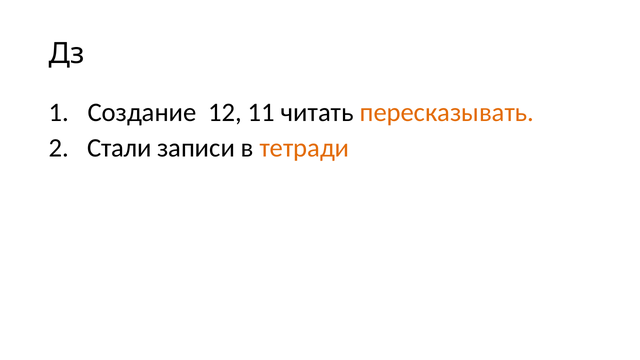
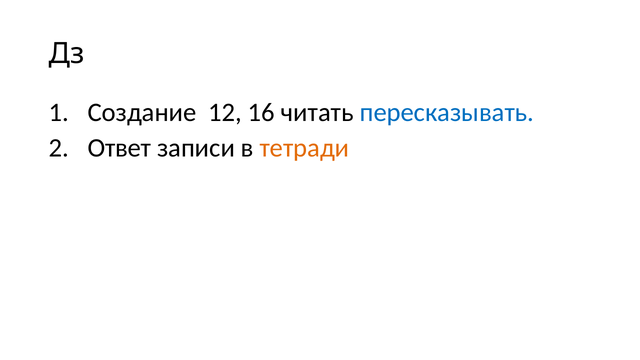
11: 11 -> 16 (261, 112)
пересказывать colour: orange -> blue (447, 112)
Стали: Стали -> Ответ (120, 148)
